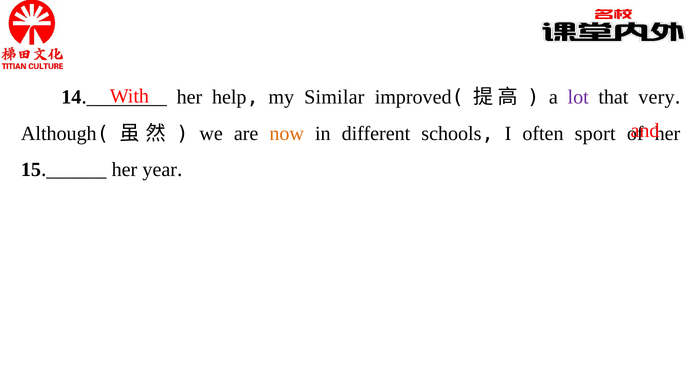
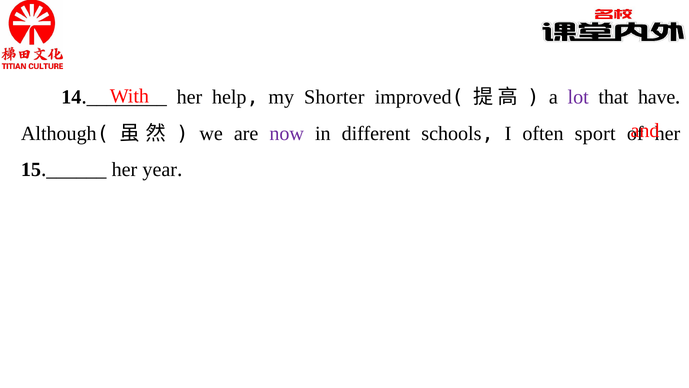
Similar: Similar -> Shorter (334, 97)
very: very -> have (657, 97)
now colour: orange -> purple (287, 133)
